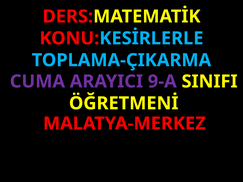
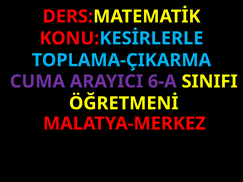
9-A: 9-A -> 6-A (162, 82)
